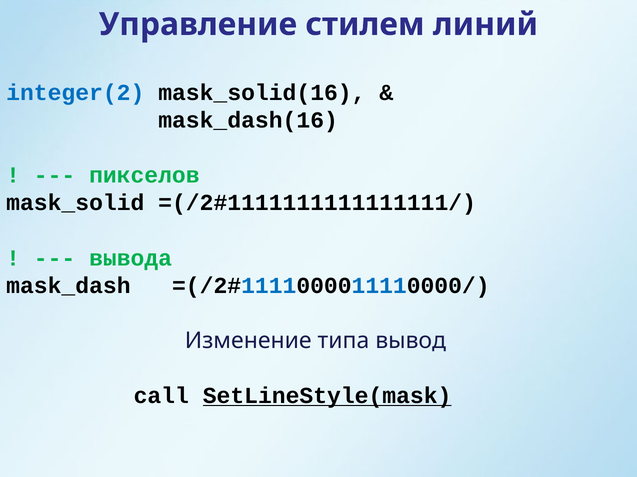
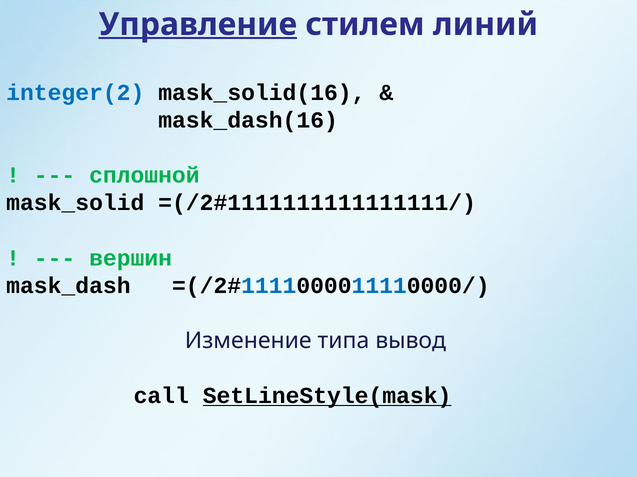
Управление underline: none -> present (198, 24)
пикселов: пикселов -> сплошной (144, 176)
вывода: вывода -> вершин (131, 258)
